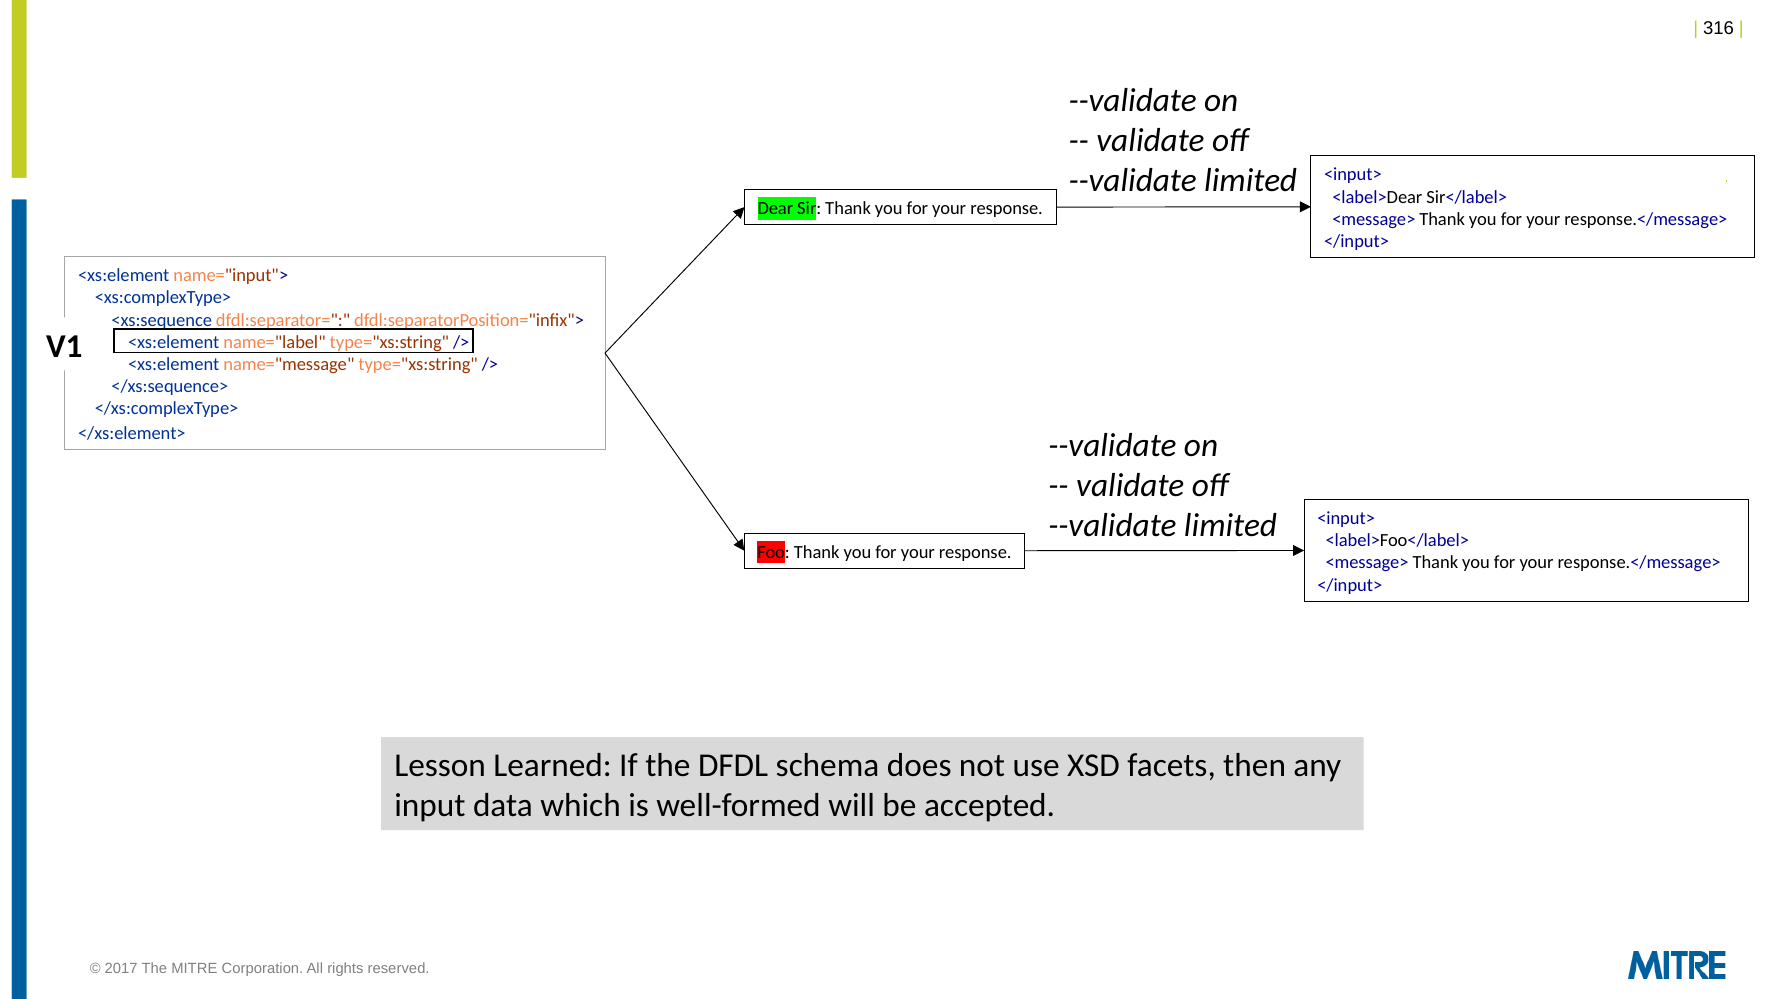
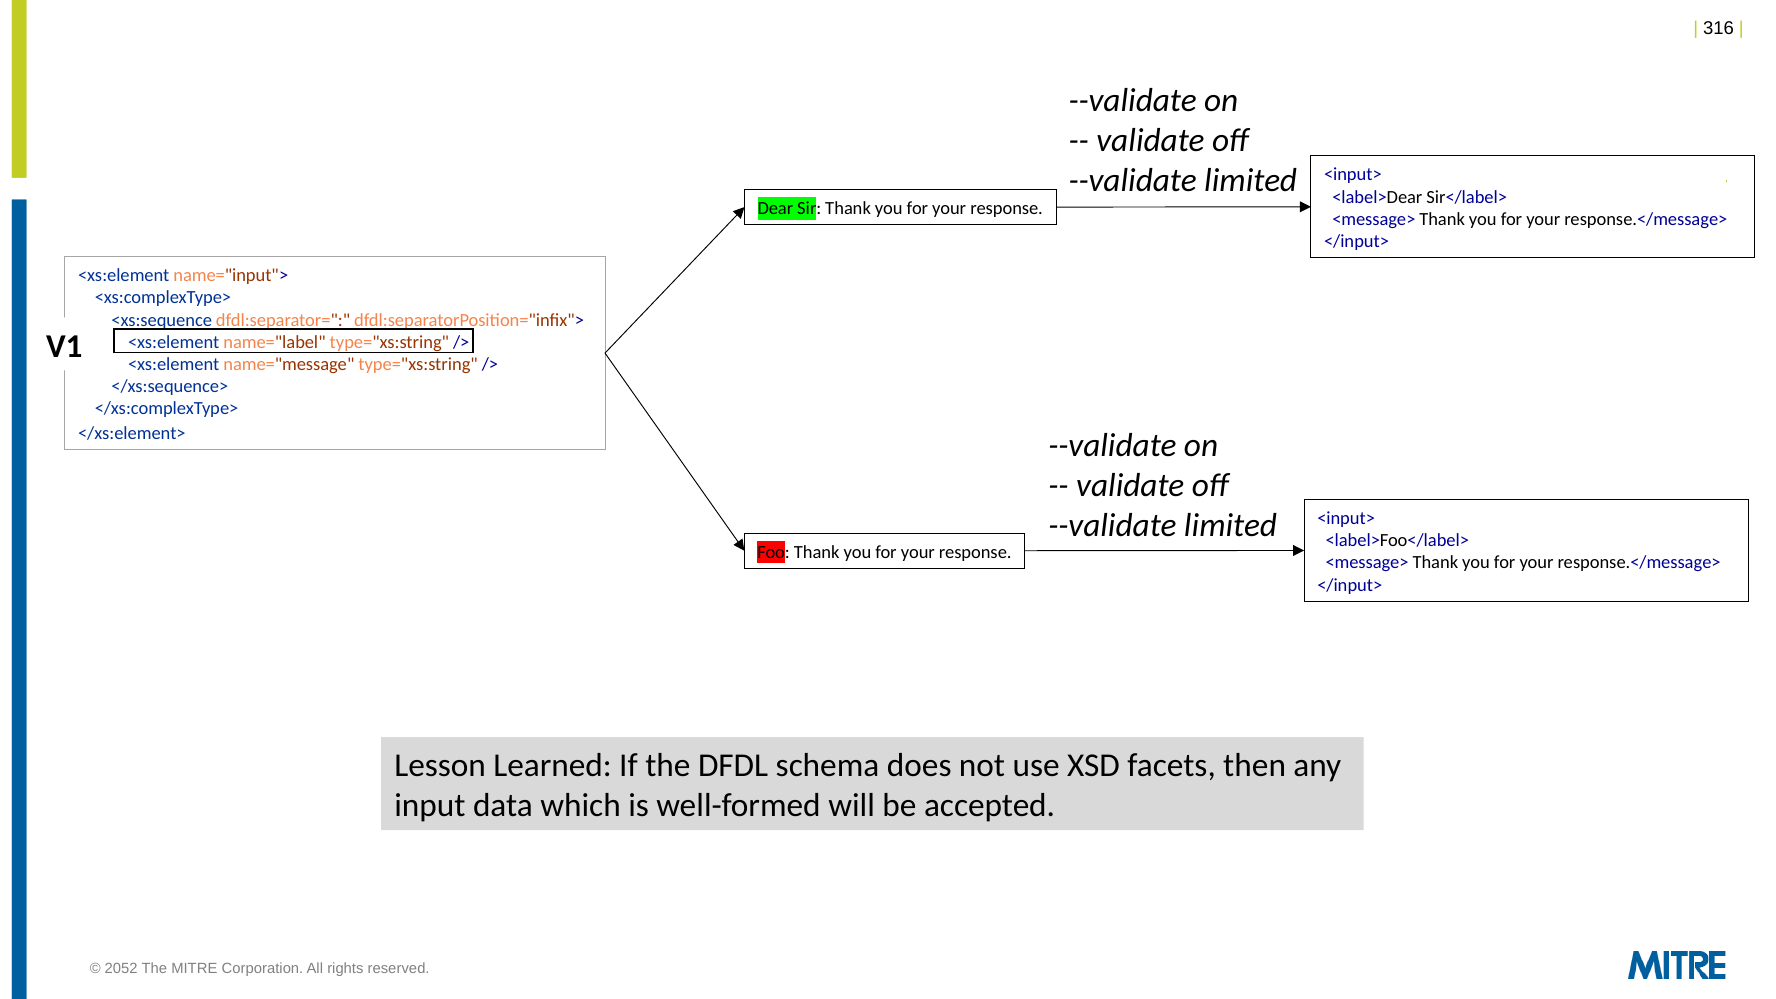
2017: 2017 -> 2052 (121, 968)
